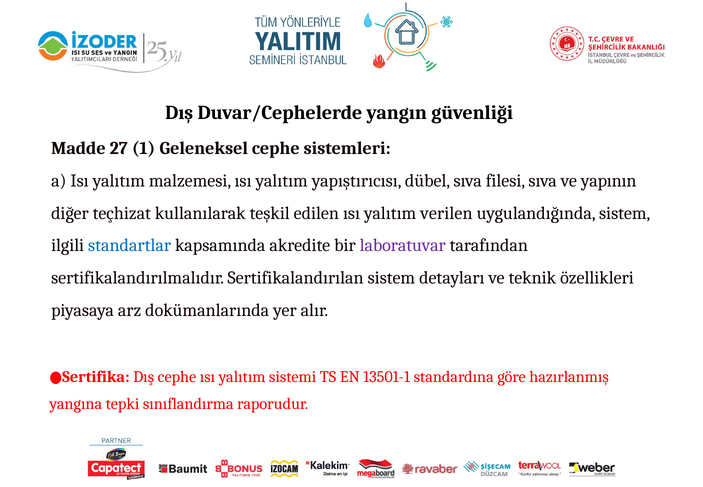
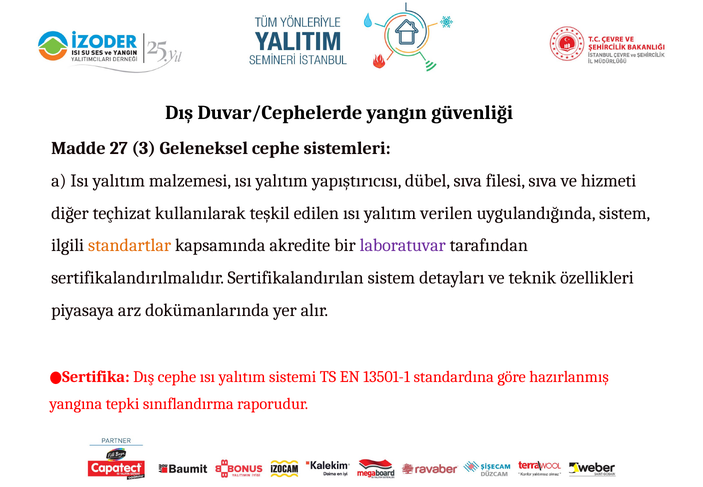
1: 1 -> 3 (144, 148)
yapının: yapının -> hizmeti (609, 181)
standartlar colour: blue -> orange (130, 245)
